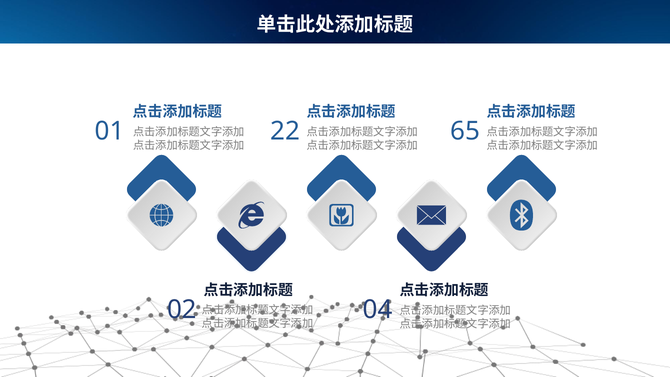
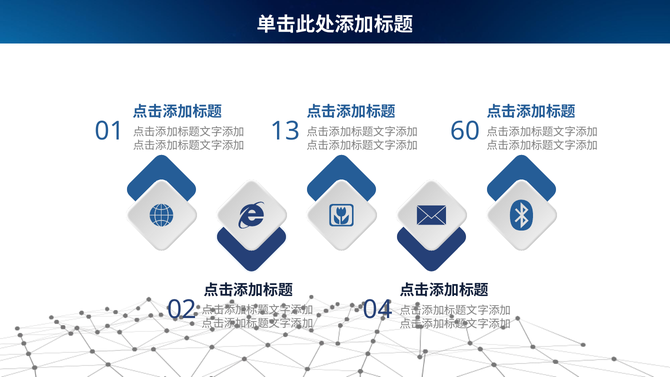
22: 22 -> 13 (285, 131)
65: 65 -> 60 (465, 131)
